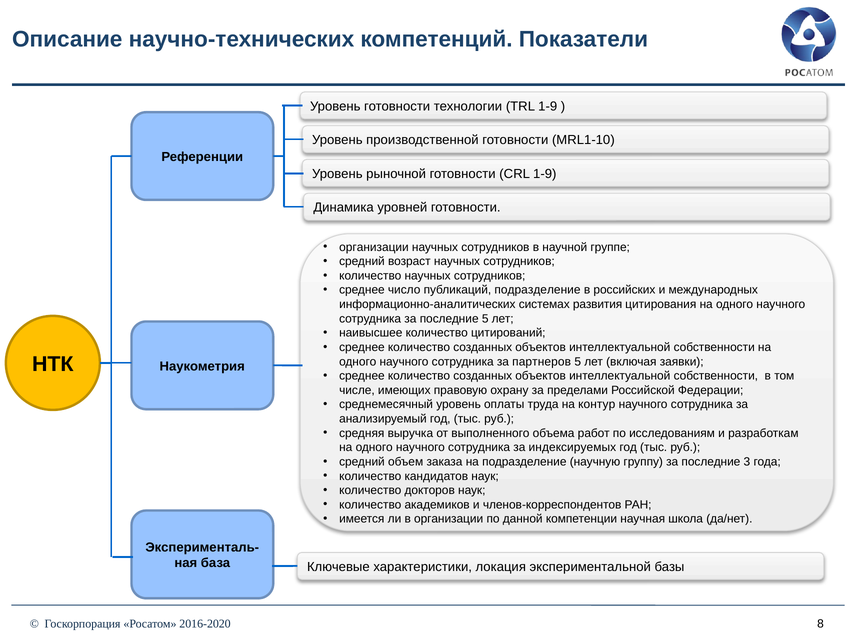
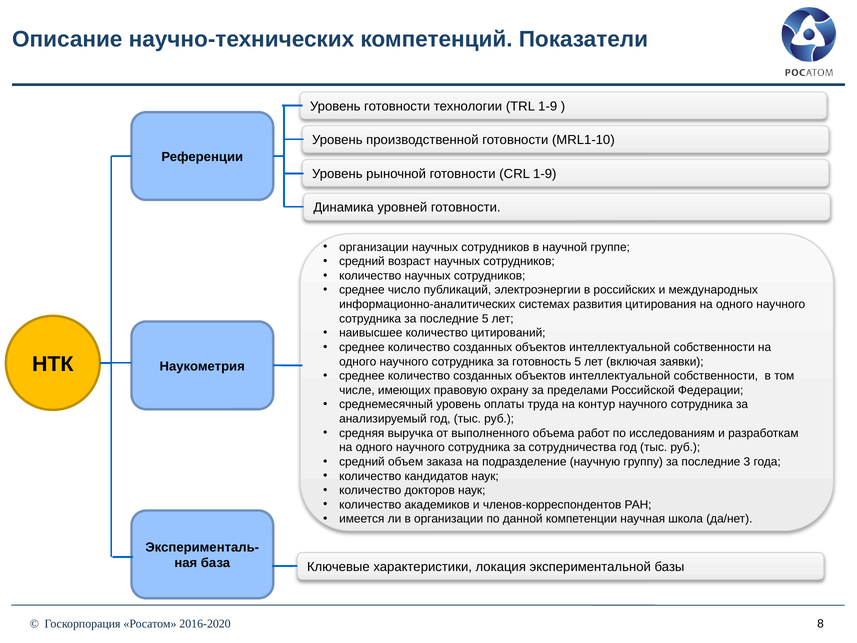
публикаций подразделение: подразделение -> электроэнергии (538, 290)
партнеров: партнеров -> готовность (542, 361)
индексируемых: индексируемых -> сотрудничества (572, 447)
